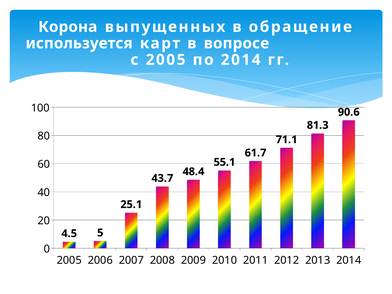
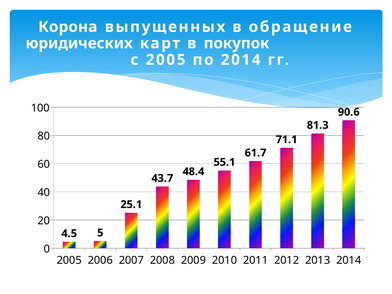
используется: используется -> юридических (79, 43)
вопросе: вопросе -> покупок (237, 43)
